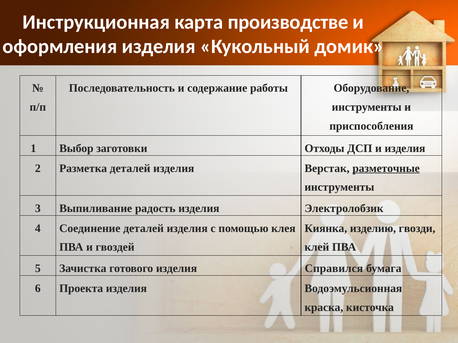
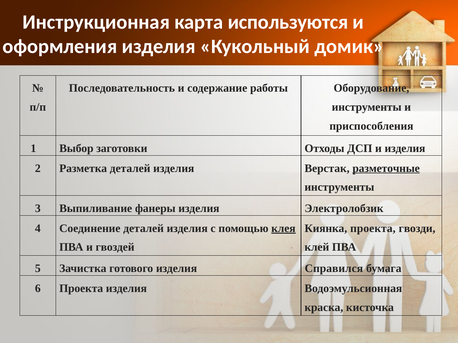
производстве: производстве -> используются (288, 22)
радость: радость -> фанеры (155, 209)
клея underline: none -> present (283, 229)
Киянка изделию: изделию -> проекта (373, 229)
